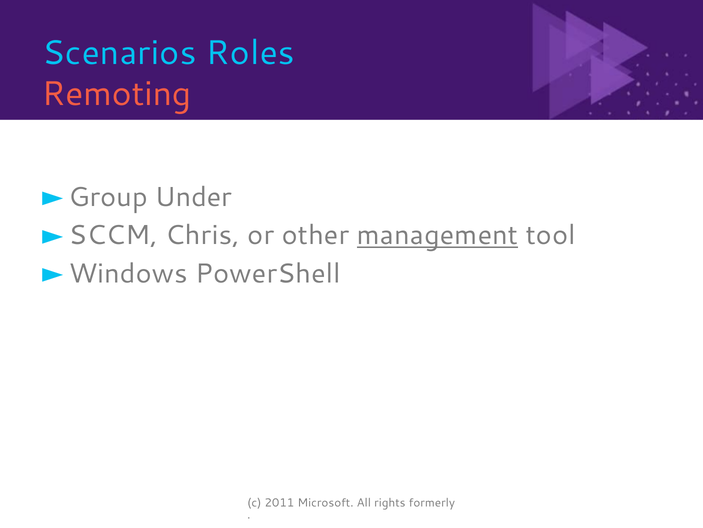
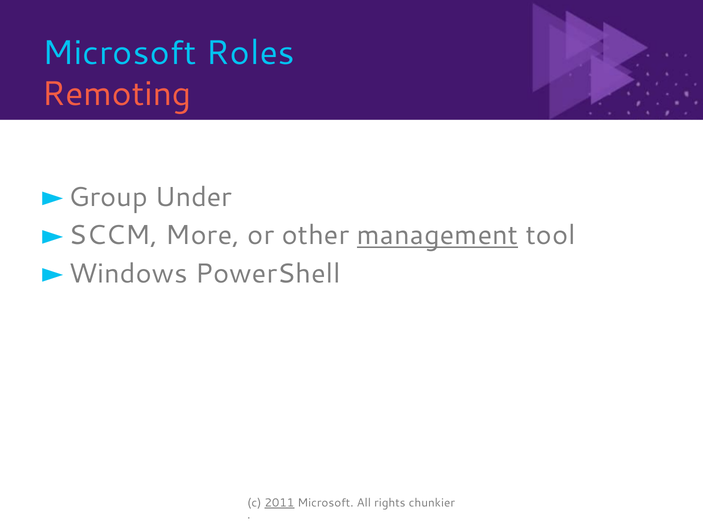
Scenarios: Scenarios -> Microsoft (119, 53)
Chris: Chris -> More (203, 235)
2011 underline: none -> present (279, 502)
formerly: formerly -> chunkier (432, 502)
